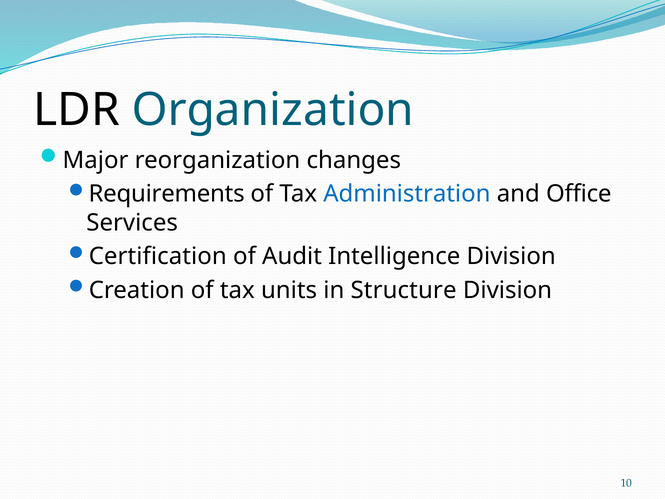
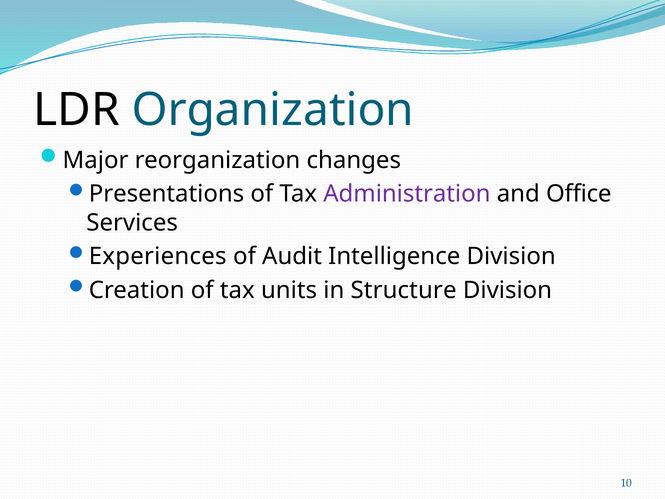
Requirements: Requirements -> Presentations (166, 194)
Administration colour: blue -> purple (407, 194)
Certification: Certification -> Experiences (158, 256)
